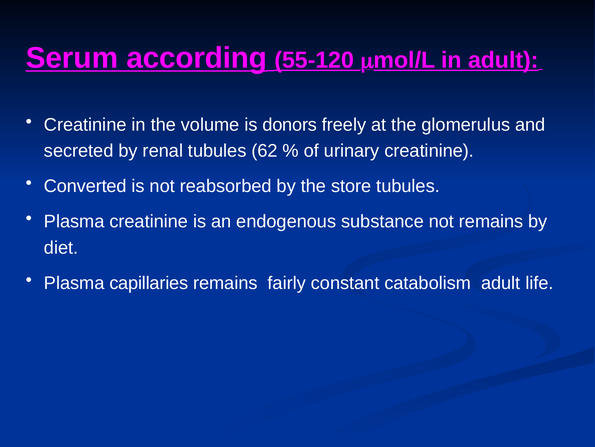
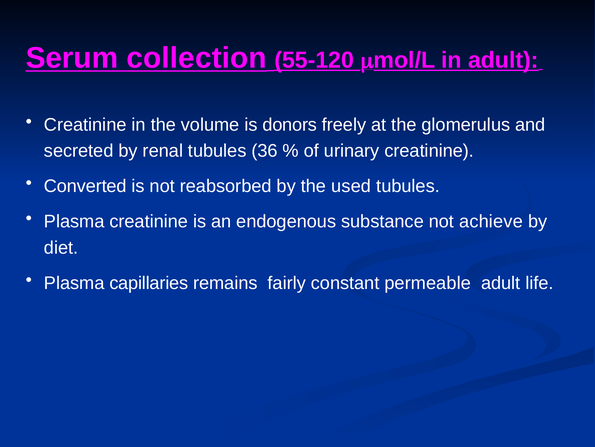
according: according -> collection (197, 58)
62: 62 -> 36 (265, 151)
store: store -> used (351, 186)
not remains: remains -> achieve (491, 221)
catabolism: catabolism -> permeable (428, 283)
